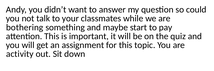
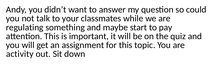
bothering: bothering -> regulating (25, 27)
